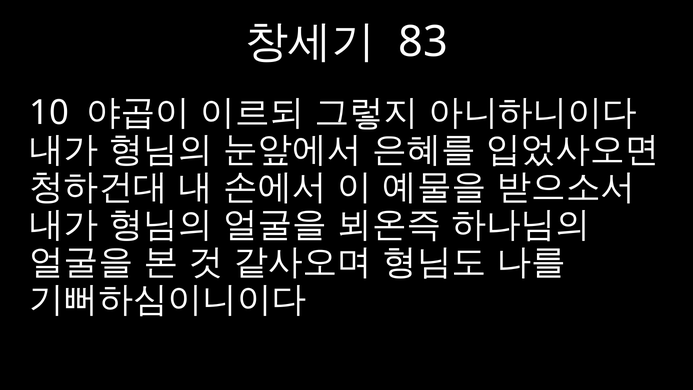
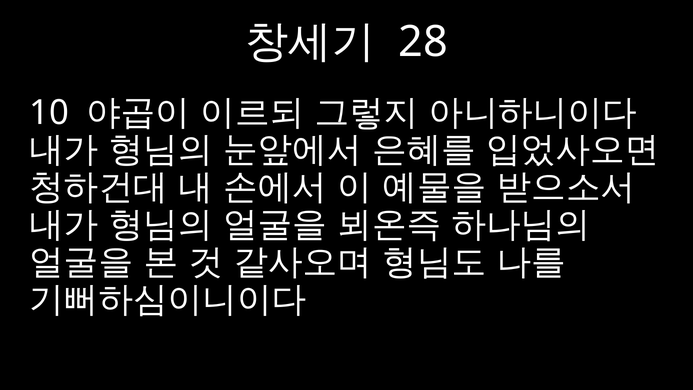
83: 83 -> 28 (423, 42)
